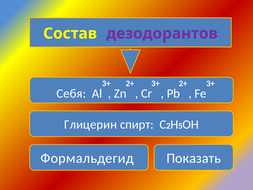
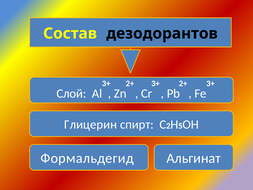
дезодорантов colour: purple -> black (162, 33)
Себя: Себя -> Слой (71, 93)
Показать: Показать -> Альгинат (194, 158)
